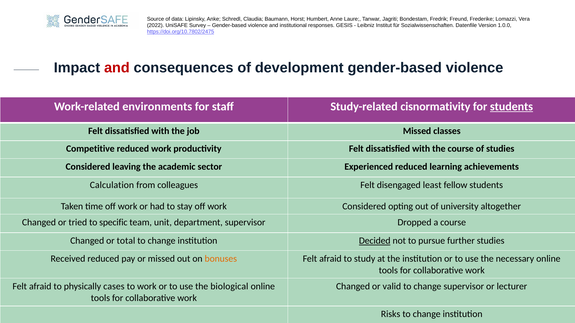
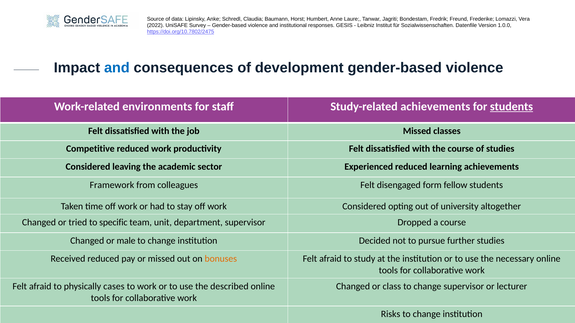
and colour: red -> blue (117, 68)
Study-related cisnormativity: cisnormativity -> achievements (435, 107)
Calculation: Calculation -> Framework (112, 185)
least: least -> form (432, 185)
total: total -> male (126, 241)
Decided underline: present -> none (375, 241)
biological: biological -> described (229, 287)
valid: valid -> class (392, 287)
